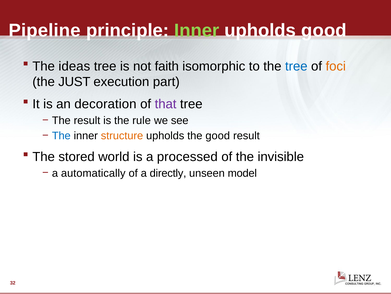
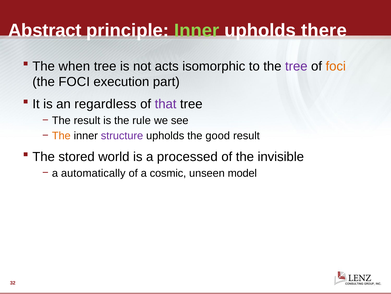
Pipeline: Pipeline -> Abstract (45, 30)
upholds good: good -> there (324, 30)
ideas: ideas -> when (74, 66)
faith: faith -> acts (167, 66)
tree colour: blue -> purple (296, 66)
the JUST: JUST -> FOCI (74, 82)
decoration: decoration -> regardless (105, 104)
The colour: blue -> orange (61, 135)
structure colour: orange -> purple (122, 135)
directly: directly -> cosmic (168, 173)
